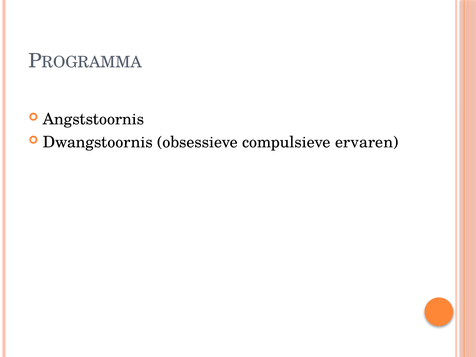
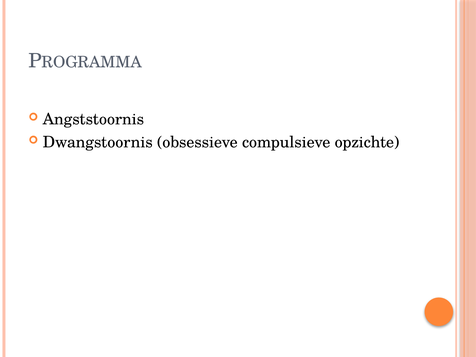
ervaren: ervaren -> opzichte (367, 142)
